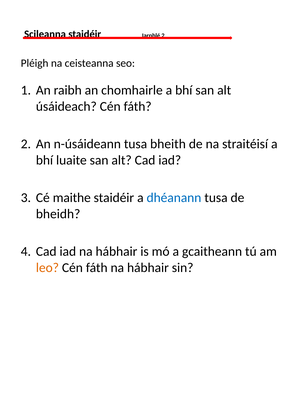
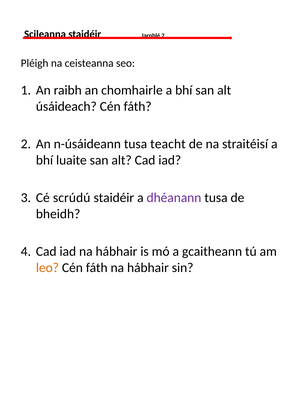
bheith: bheith -> teacht (168, 144)
maithe: maithe -> scrúdú (72, 198)
dhéanann colour: blue -> purple (174, 198)
